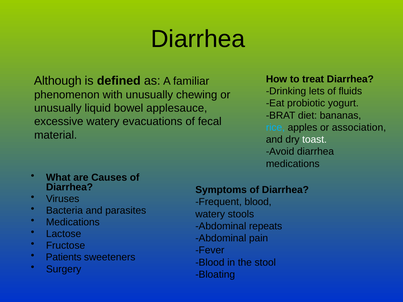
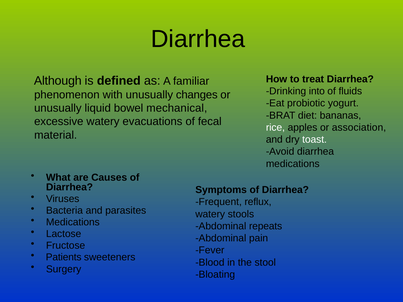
lets: lets -> into (317, 91)
chewing: chewing -> changes (197, 95)
applesauce: applesauce -> mechanical (177, 108)
rice colour: light blue -> white (275, 128)
Frequent blood: blood -> reflux (258, 202)
